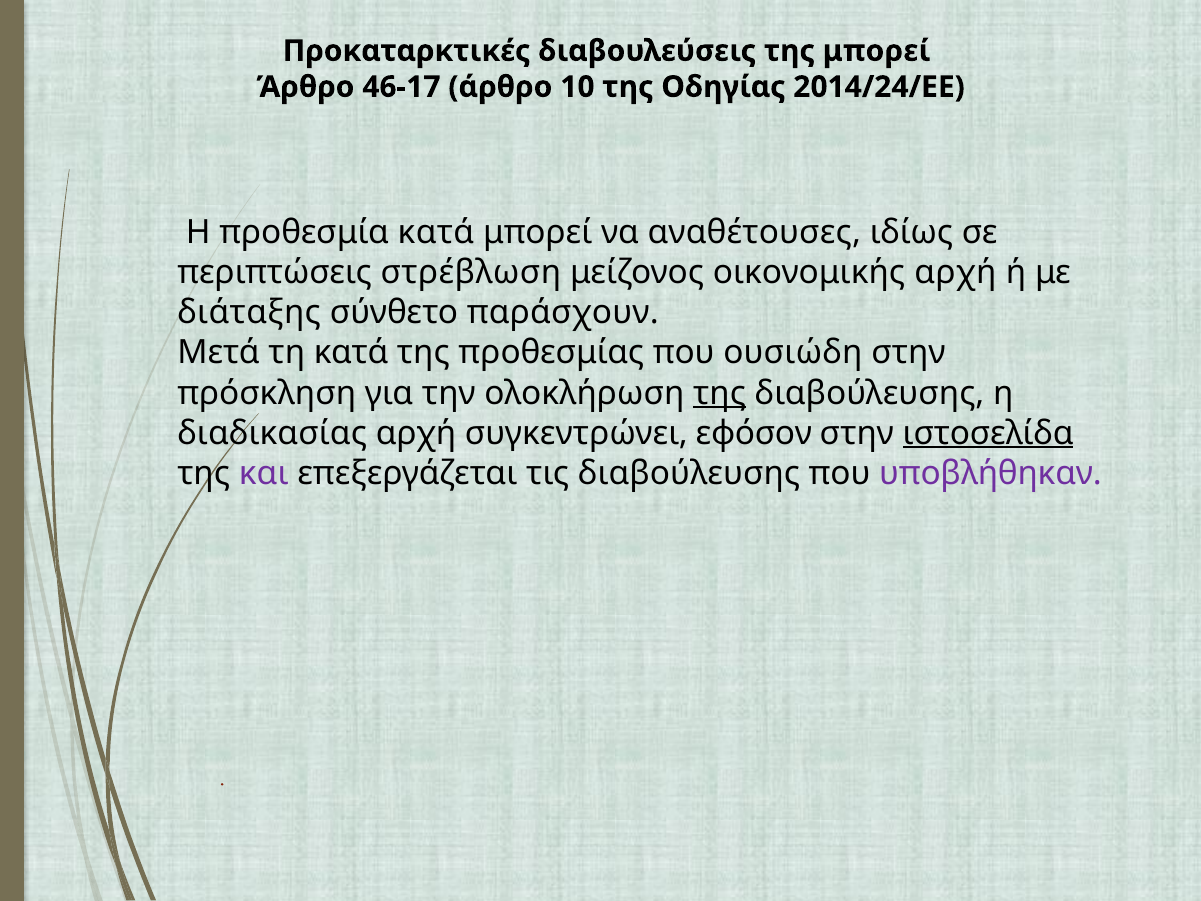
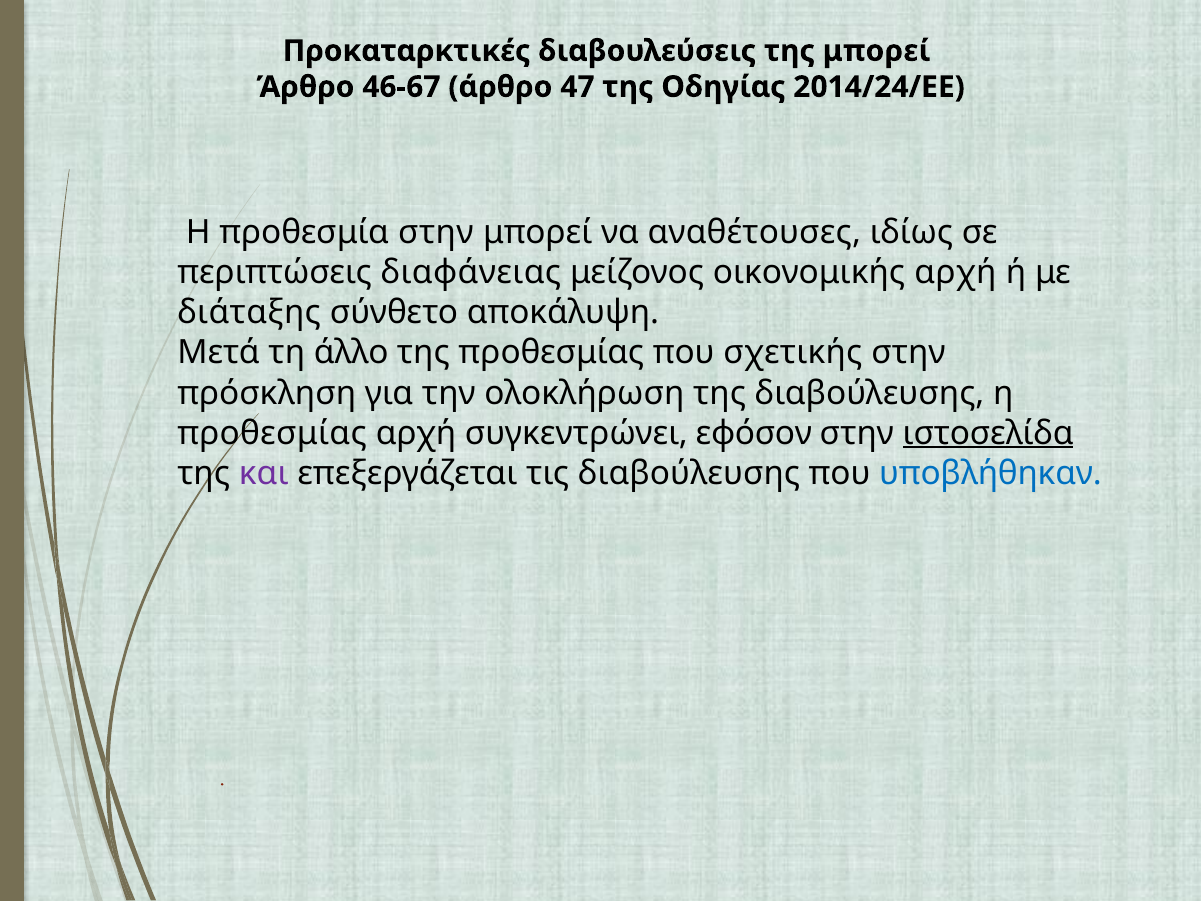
46-17: 46-17 -> 46-67 (401, 87)
10: 10 -> 47 (577, 87)
προθεσμία κατά: κατά -> στην (436, 233)
στρέβλωση: στρέβλωση -> διαφάνειας (471, 273)
παράσχουν: παράσχουν -> αποκάλυψη (563, 313)
τη κατά: κατά -> άλλο (351, 353)
ουσιώδη: ουσιώδη -> σχετικής (793, 353)
της underline: present -> none (720, 393)
διαδικασίας: διαδικασίας -> προθεσμίας (272, 433)
υποβλήθηκαν colour: purple -> blue (991, 473)
